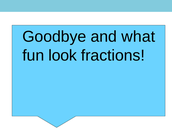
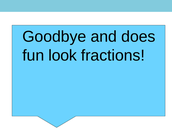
what: what -> does (138, 37)
